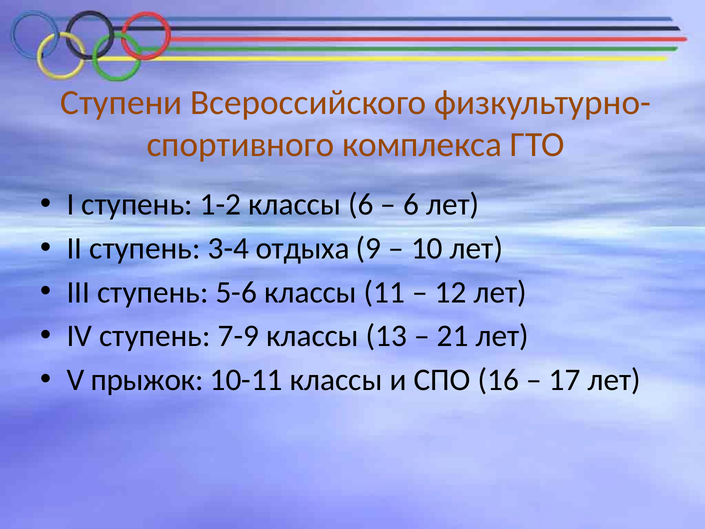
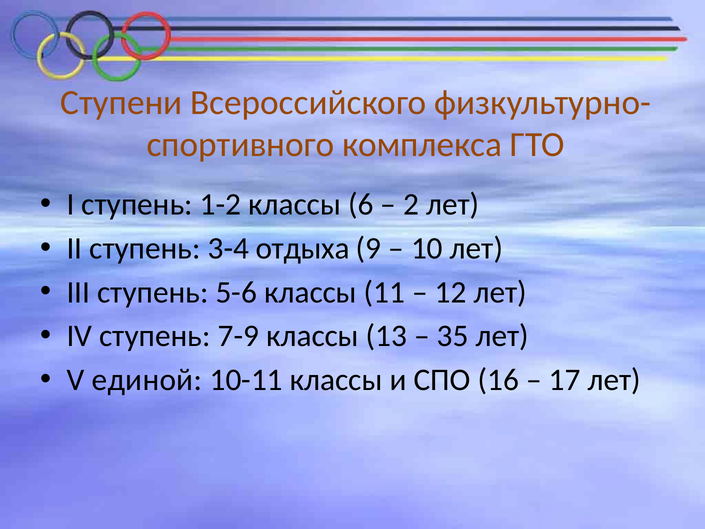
6: 6 -> 2 (411, 204)
21: 21 -> 35 (453, 336)
прыжок: прыжок -> единой (147, 380)
